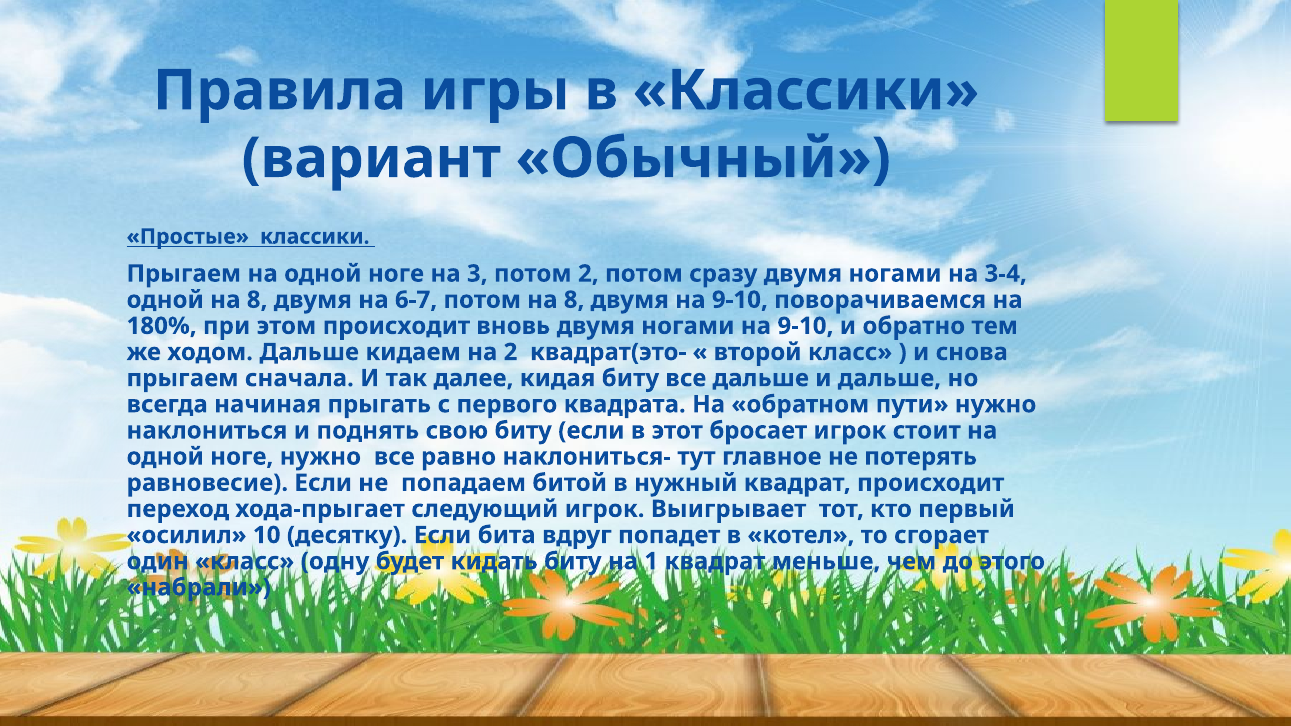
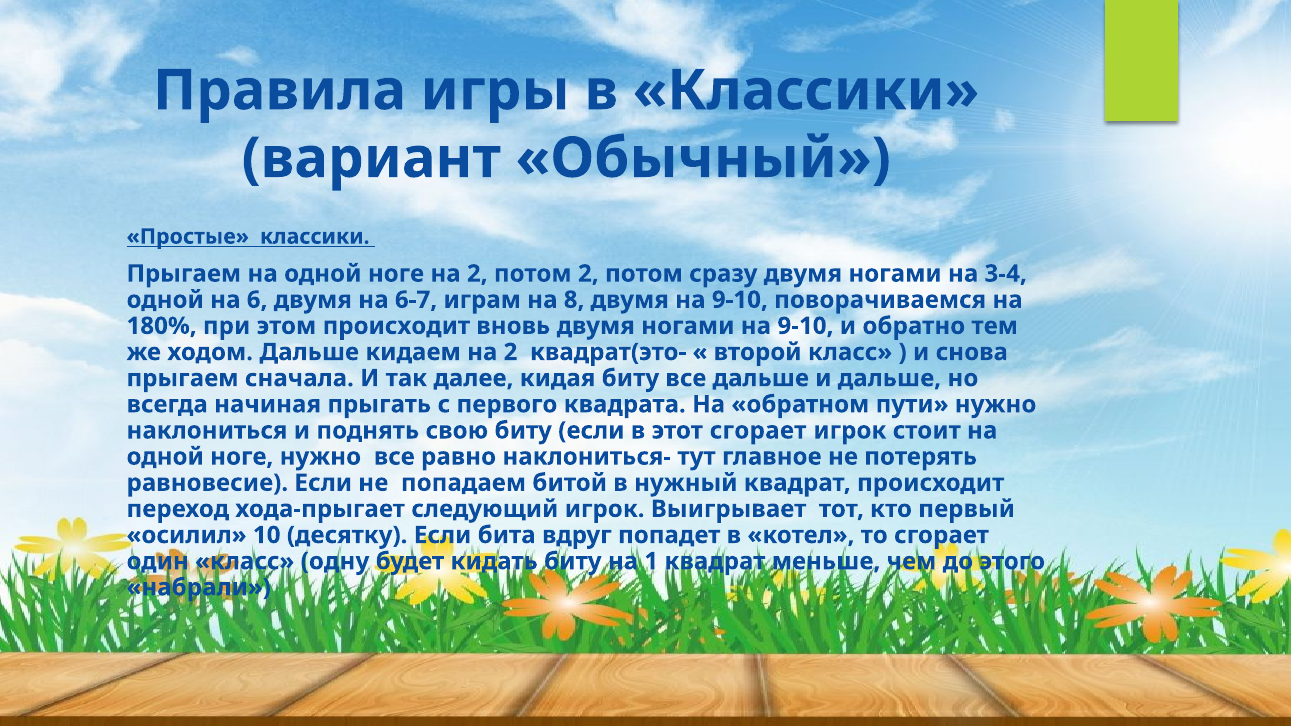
ноге на 3: 3 -> 2 (477, 274)
одной на 8: 8 -> 6 (257, 300)
6-7 потом: потом -> играм (482, 300)
этот бросает: бросает -> сгорает (758, 431)
